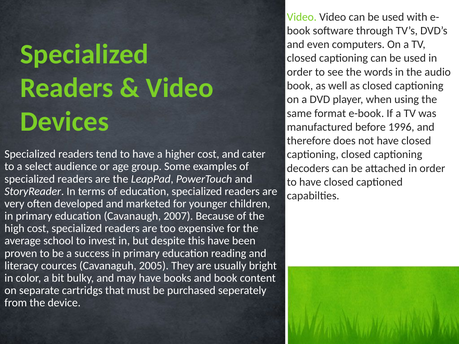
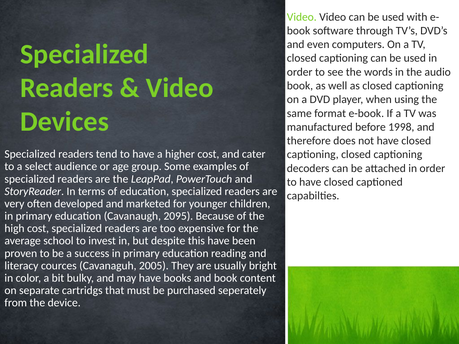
1996: 1996 -> 1998 (401, 127)
2007: 2007 -> 2095 (178, 216)
